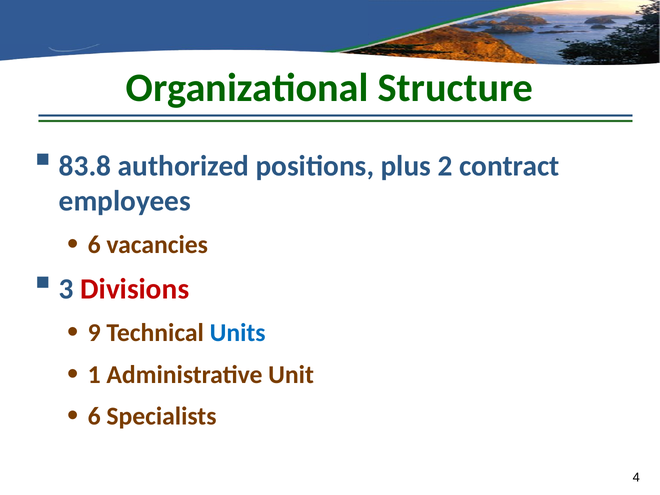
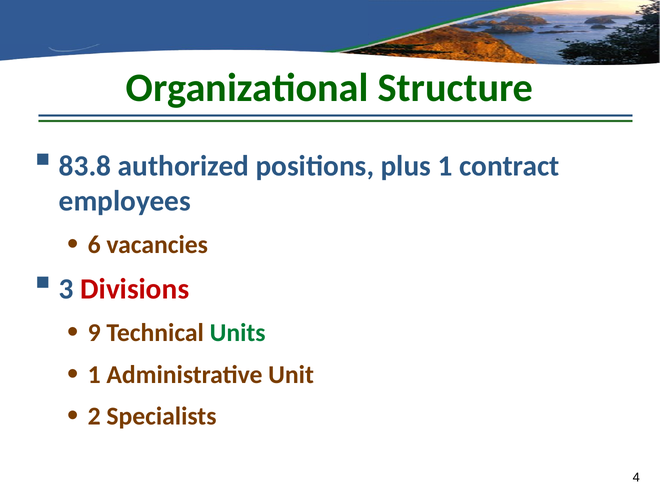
plus 2: 2 -> 1 (445, 166)
Units colour: blue -> green (238, 333)
6: 6 -> 2 (94, 417)
